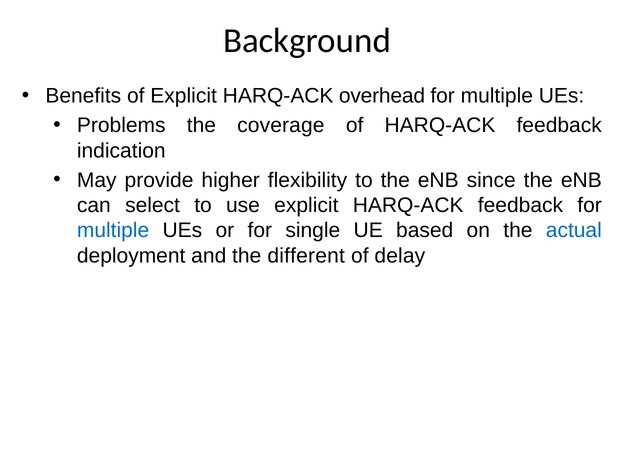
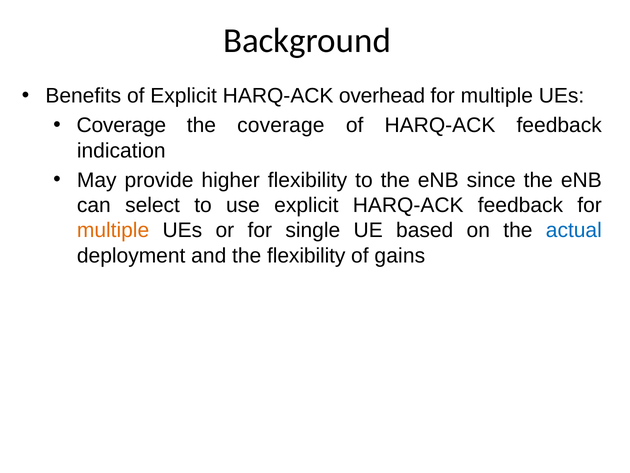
Problems: Problems -> Coverage (121, 125)
multiple colour: blue -> orange (113, 230)
the different: different -> flexibility (306, 255)
delay: delay -> gains (400, 255)
